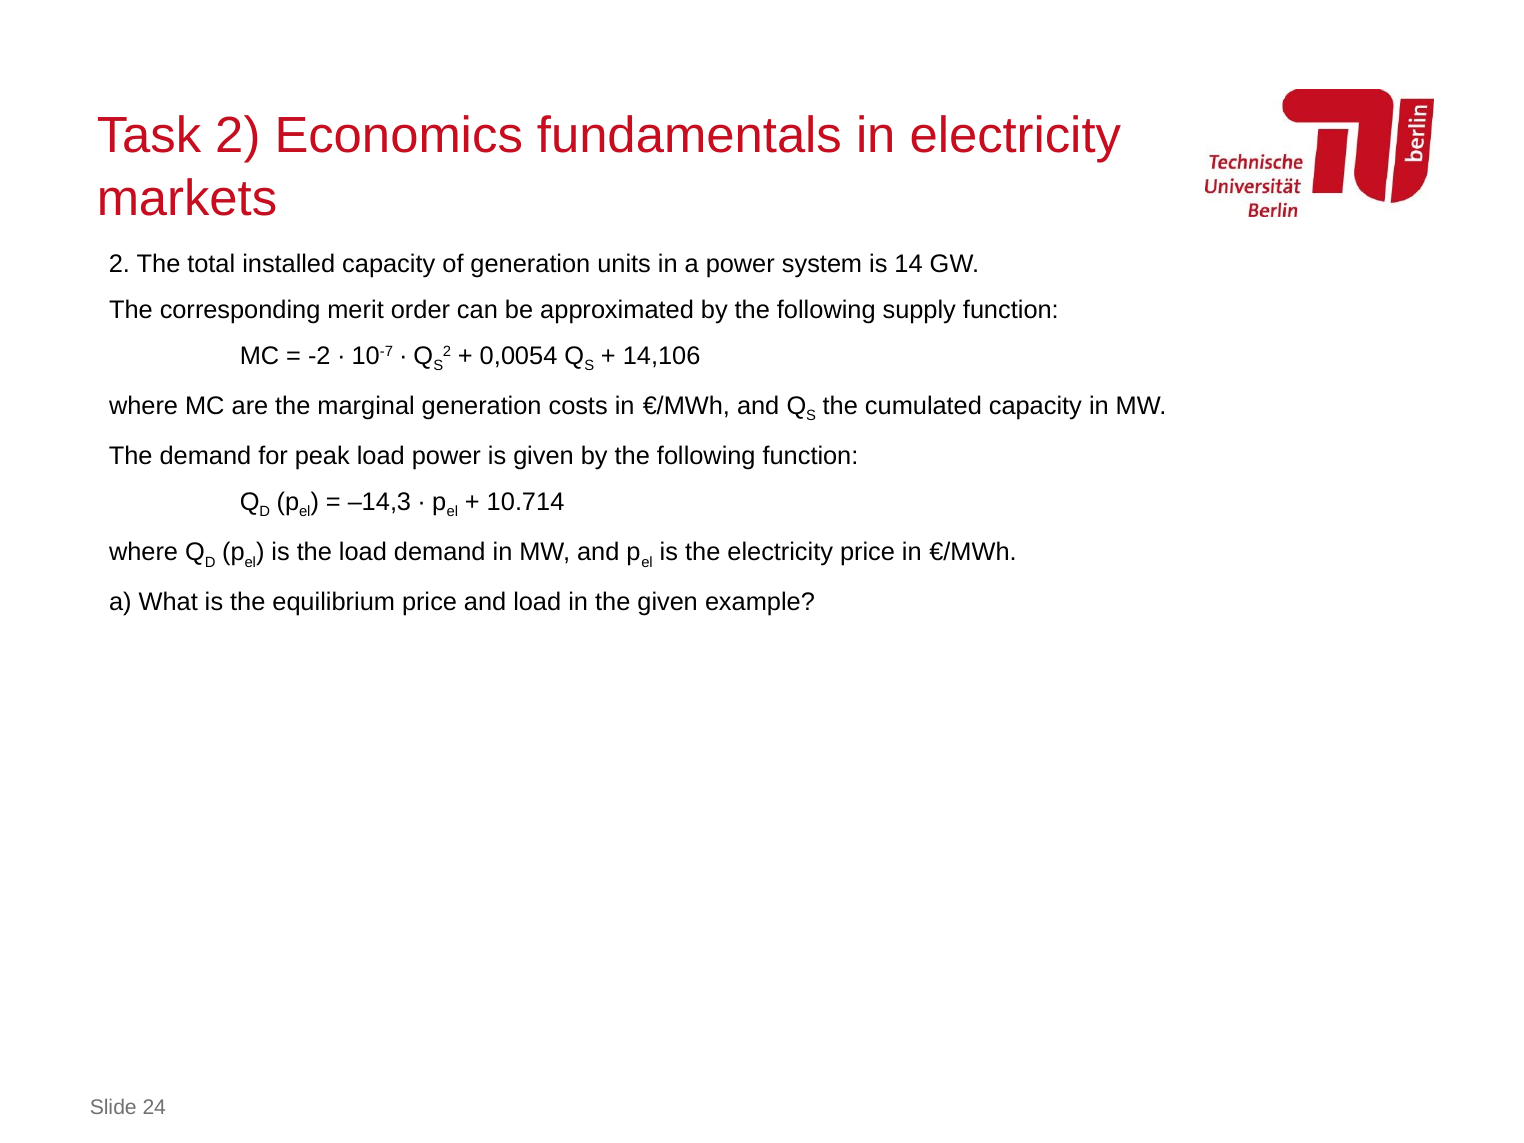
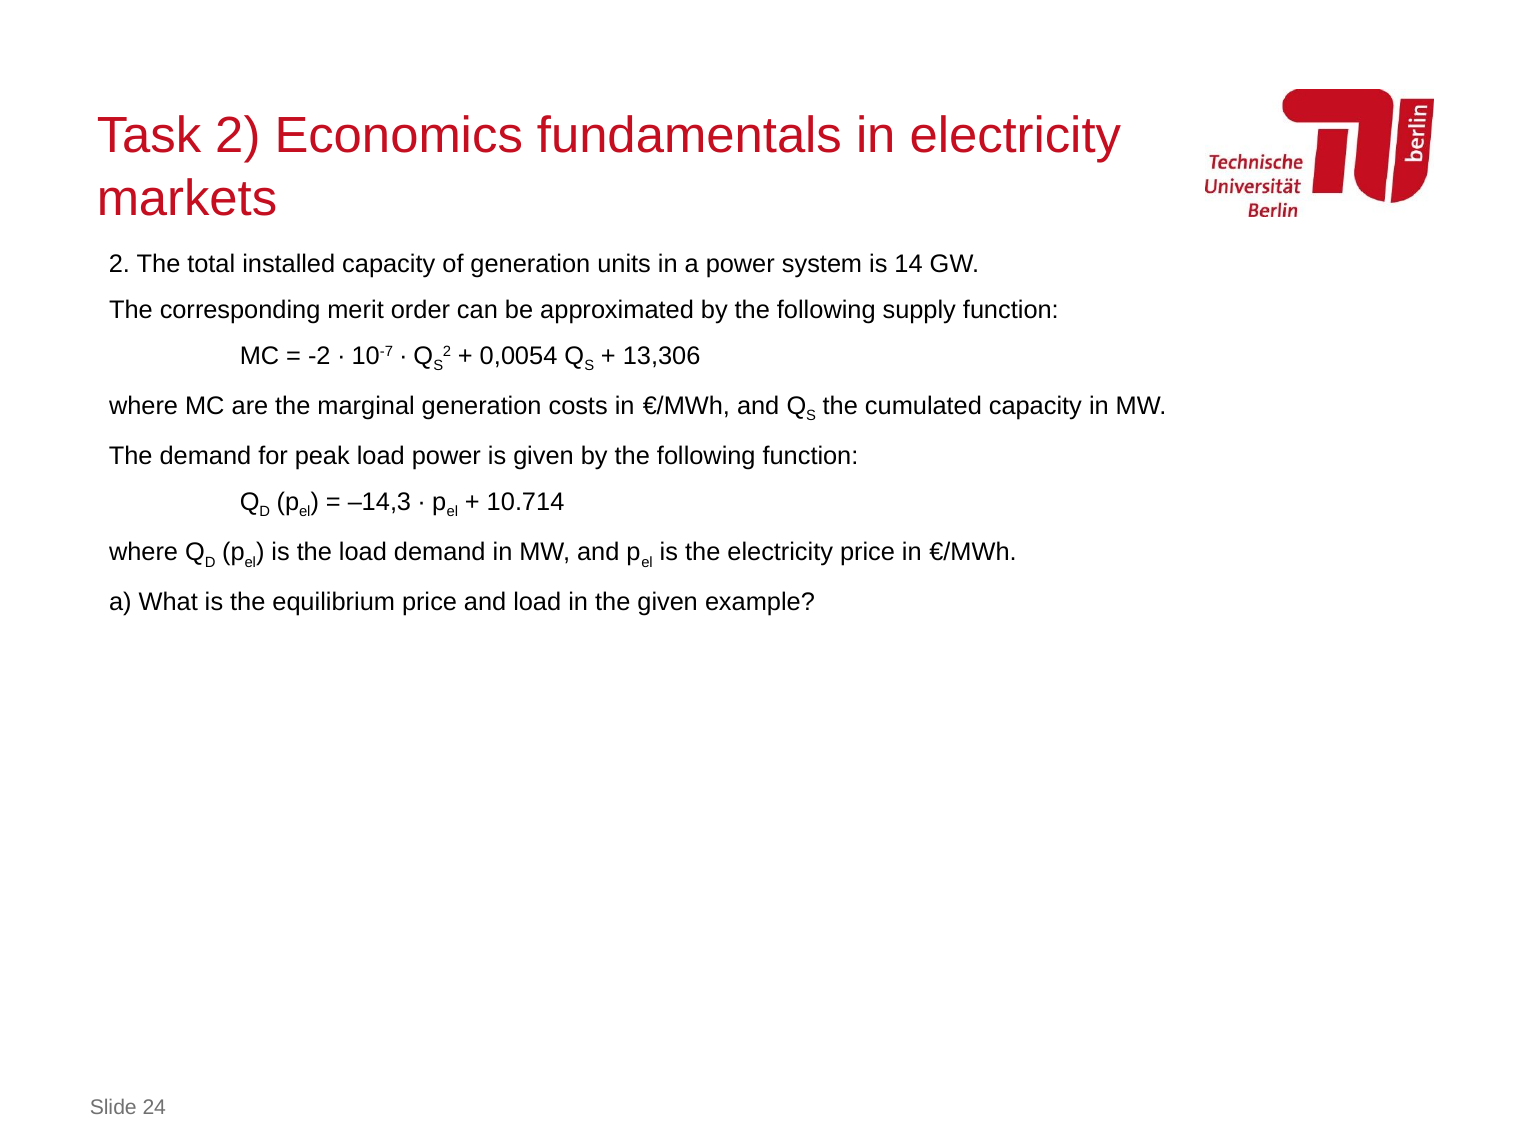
14,106: 14,106 -> 13,306 (662, 356)
